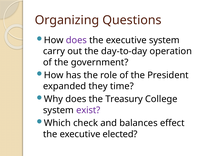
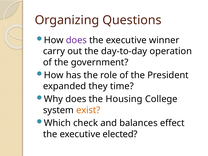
executive system: system -> winner (164, 40)
Treasury: Treasury -> Housing (124, 99)
exist colour: purple -> orange (88, 110)
